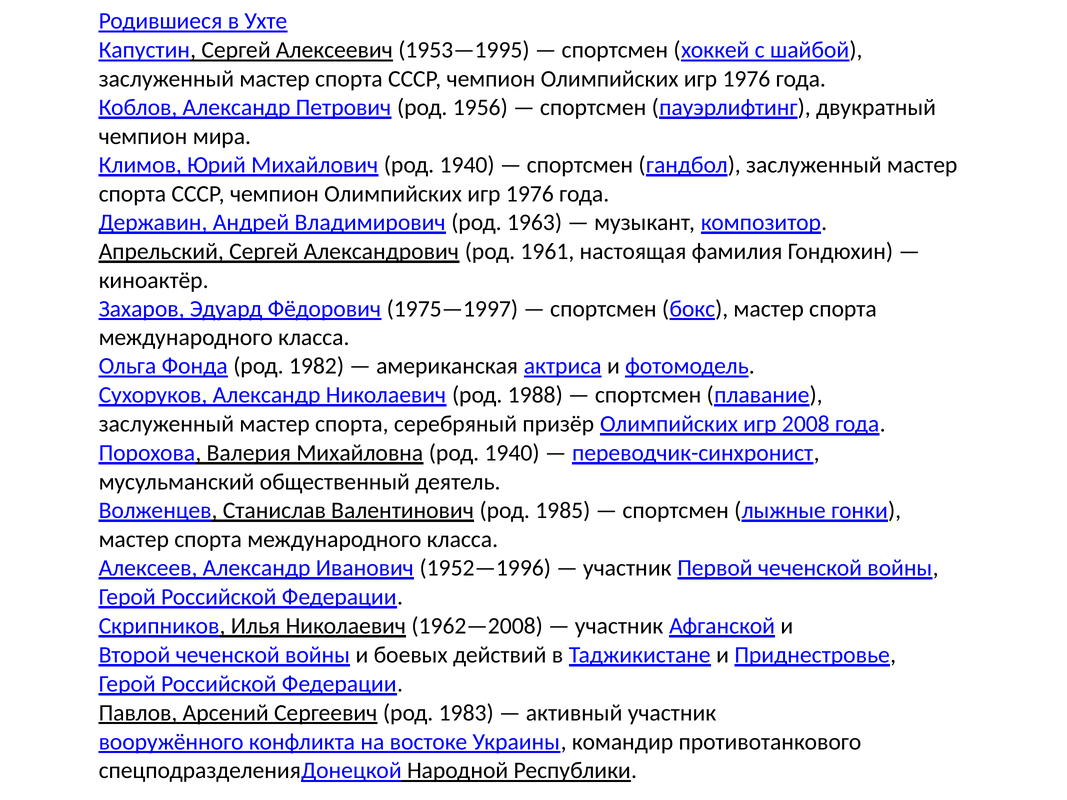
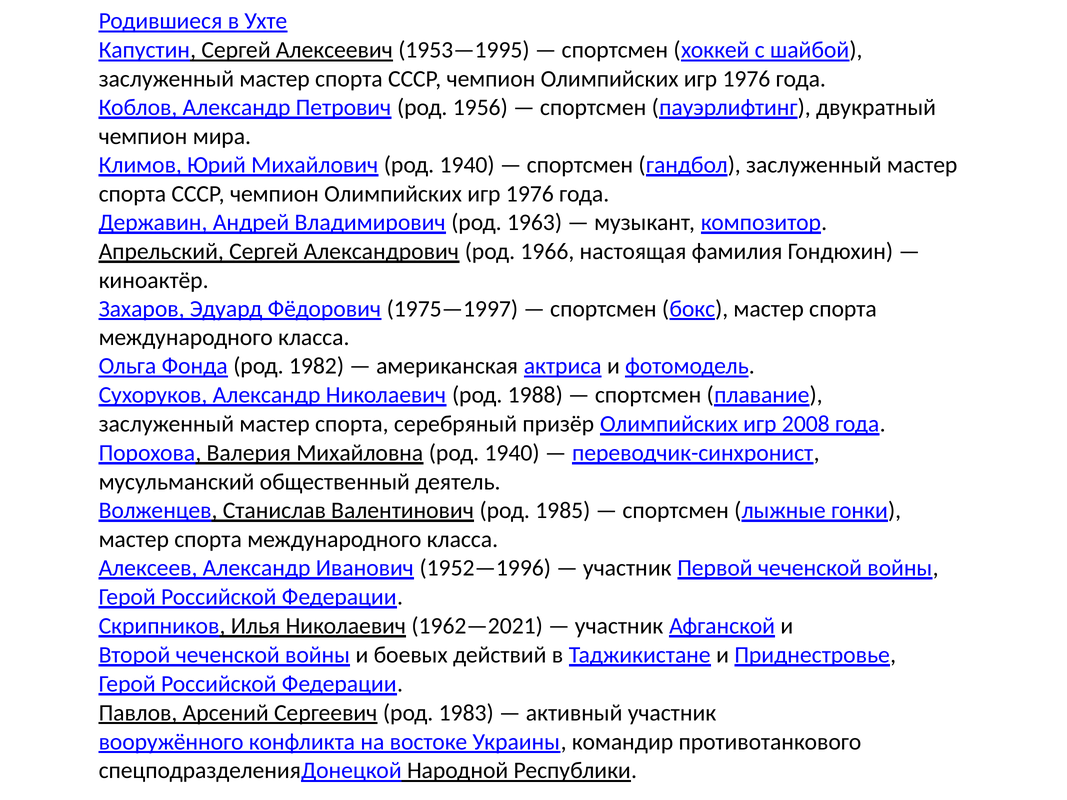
1961: 1961 -> 1966 (547, 251)
1962—2008: 1962—2008 -> 1962—2021 (477, 626)
